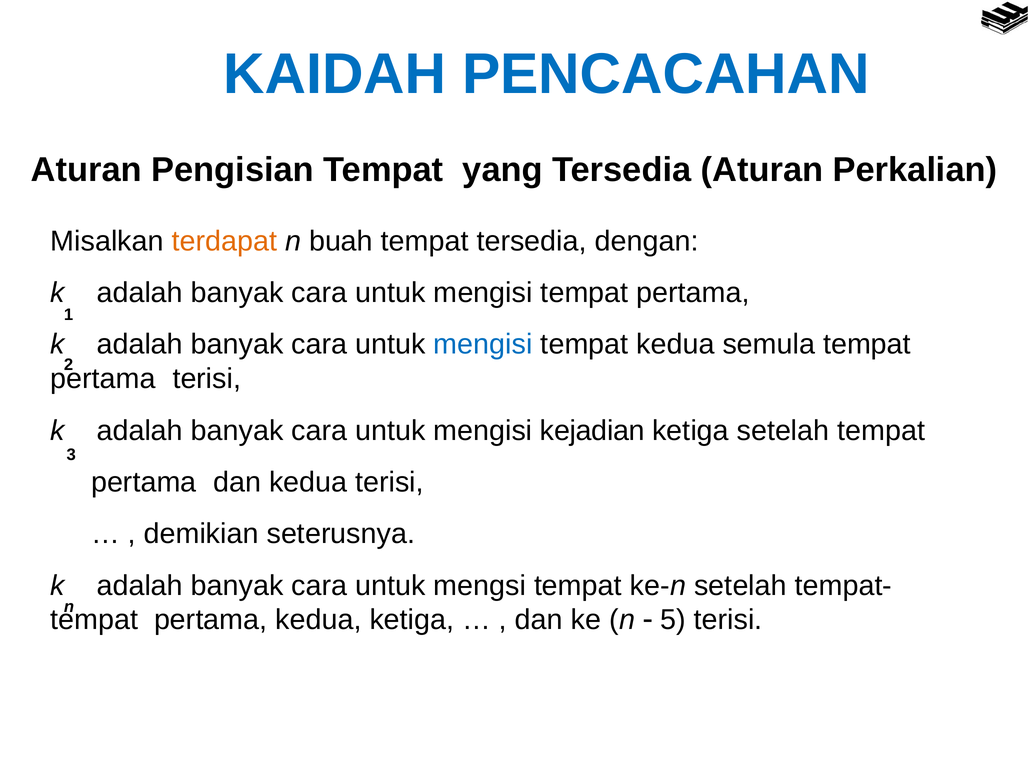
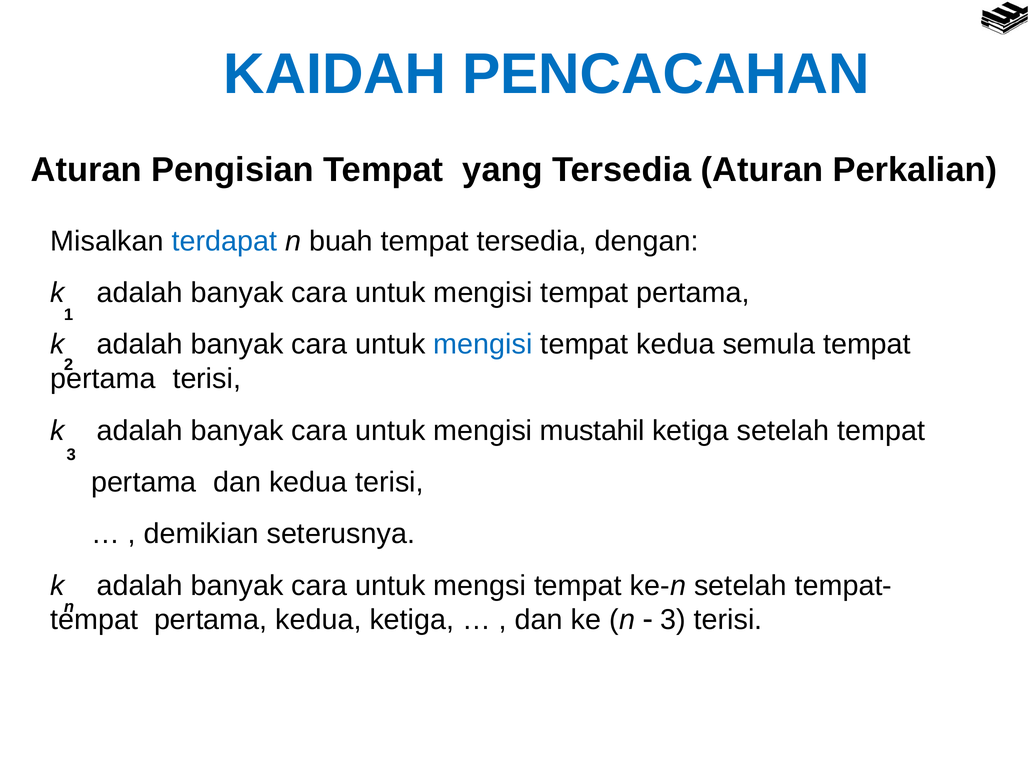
terdapat colour: orange -> blue (224, 241)
kejadian: kejadian -> mustahil (592, 430)
5: 5 -> 3 (673, 620)
